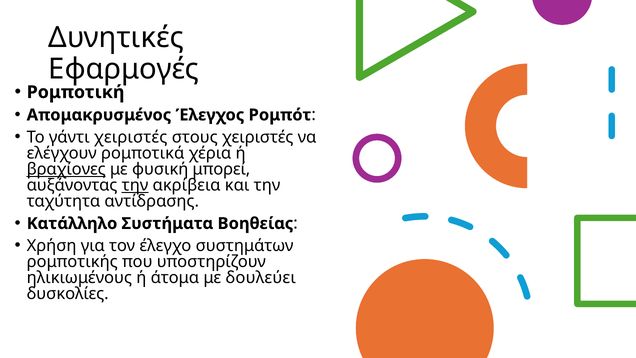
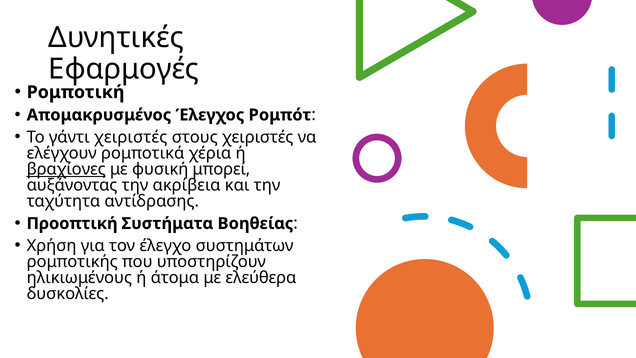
την underline: present -> none (135, 185)
Κατάλληλο: Κατάλληλο -> Προοπτική (72, 223)
δουλεύει: δουλεύει -> ελεύθερα (261, 278)
